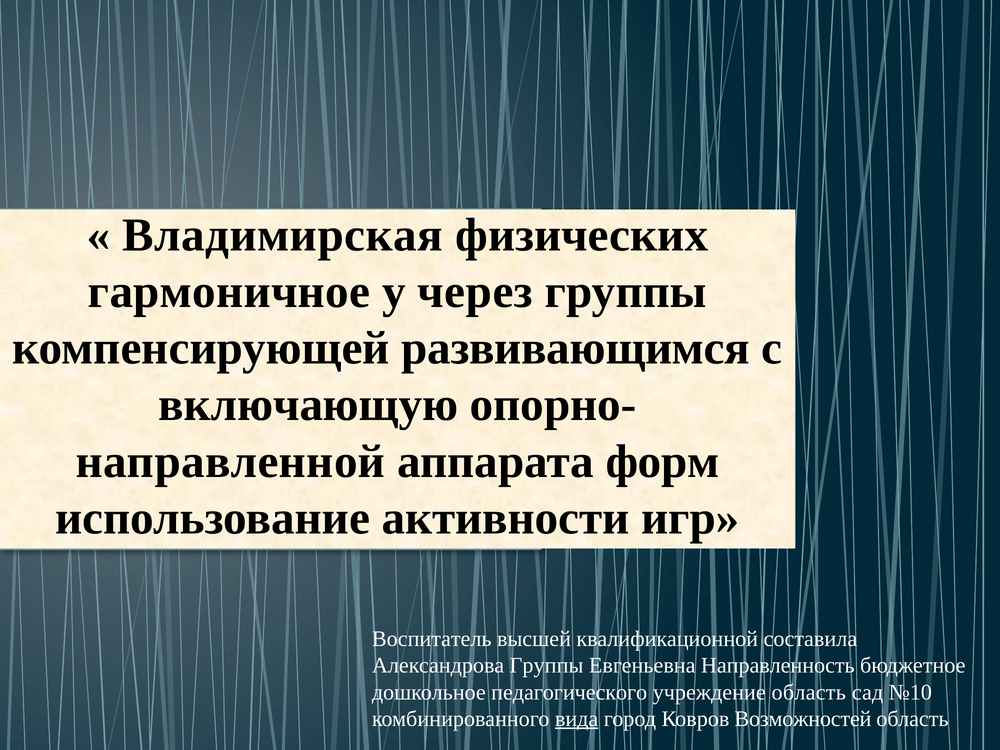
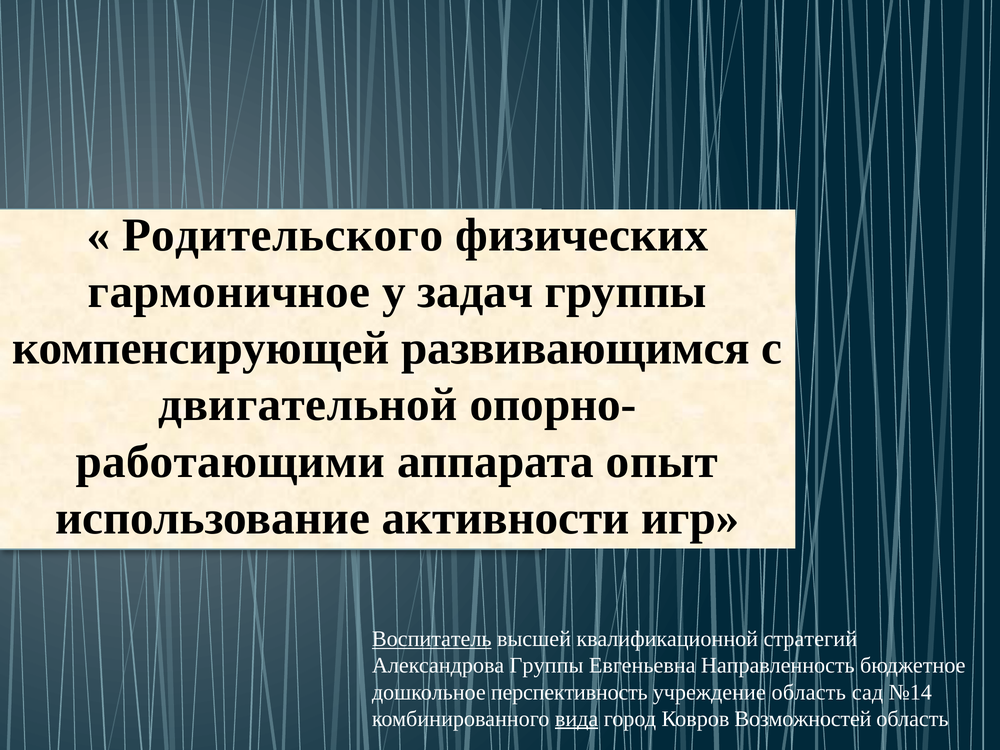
Владимирская: Владимирская -> Родительского (283, 235)
через: через -> задач (475, 292)
включающую: включающую -> двигательной (308, 405)
направленной: направленной -> работающими (230, 462)
форм: форм -> опыт (662, 462)
Воспитатель underline: none -> present (432, 639)
составила: составила -> стратегий (810, 639)
педагогического: педагогического -> перспективность (569, 692)
№10: №10 -> №14 (910, 692)
